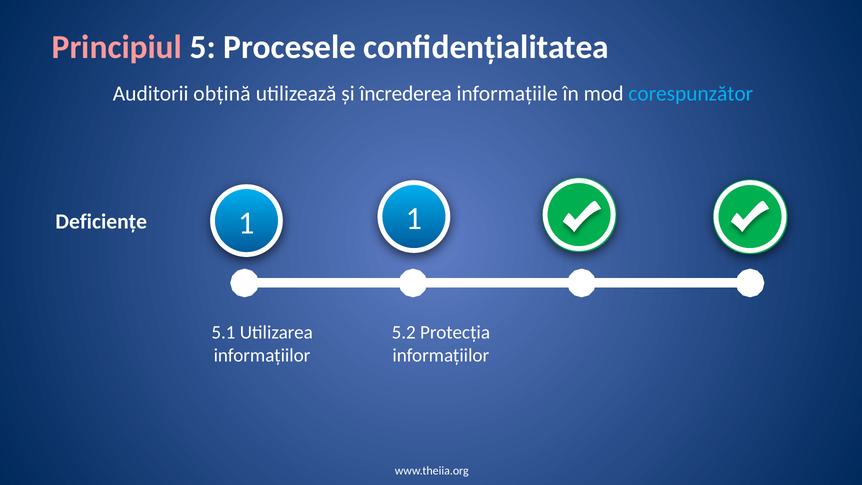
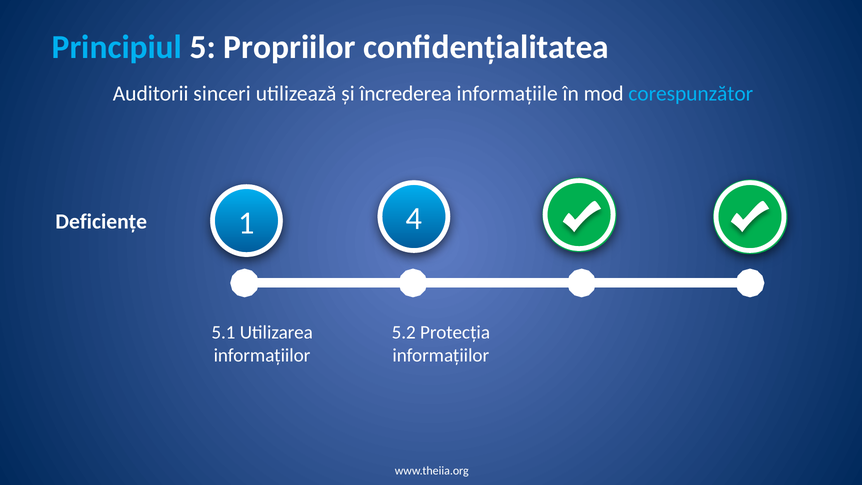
Principiul colour: pink -> light blue (117, 47)
Procesele: Procesele -> Propriilor (290, 47)
obțină: obțină -> sinceri (222, 94)
1 1: 1 -> 4 (414, 219)
